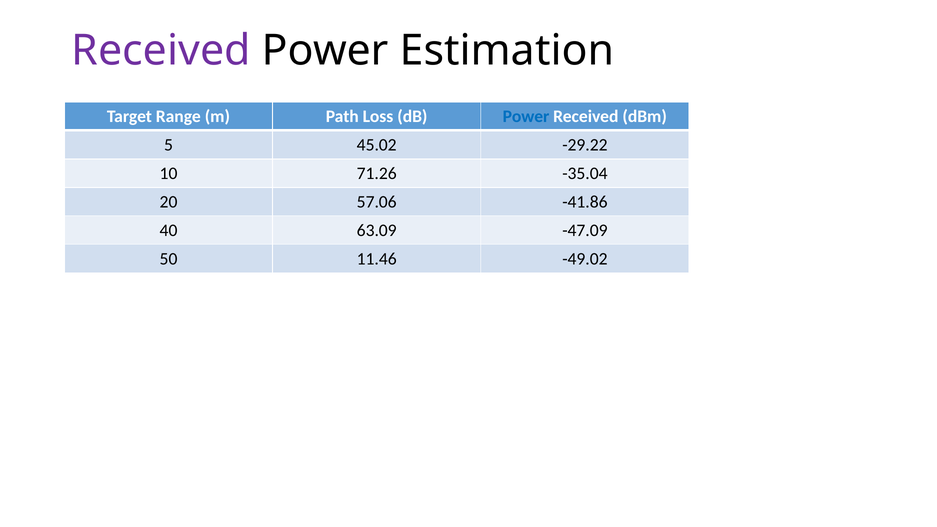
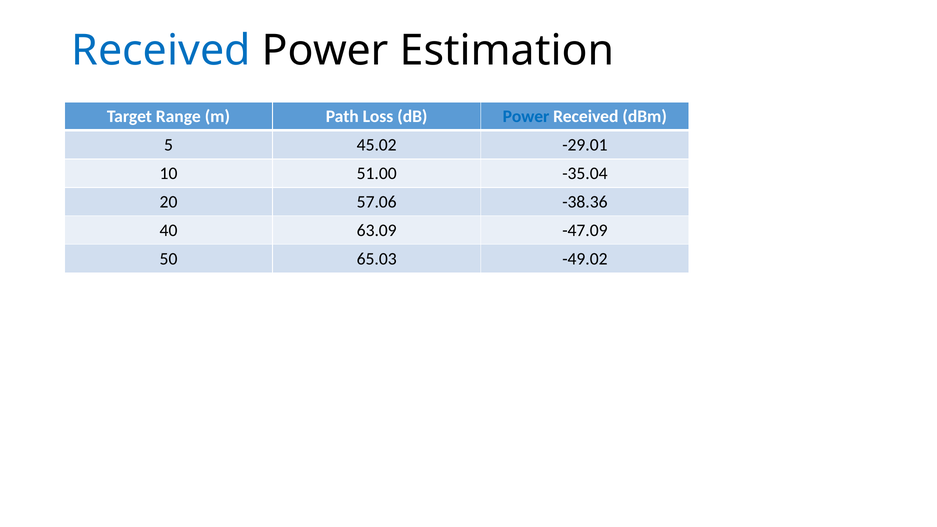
Received colour: purple -> blue (161, 51)
-29.22: -29.22 -> -29.01 (585, 145)
71.26: 71.26 -> 51.00 (377, 173)
-41.86: -41.86 -> -38.36 (585, 202)
11.46: 11.46 -> 65.03 (377, 259)
